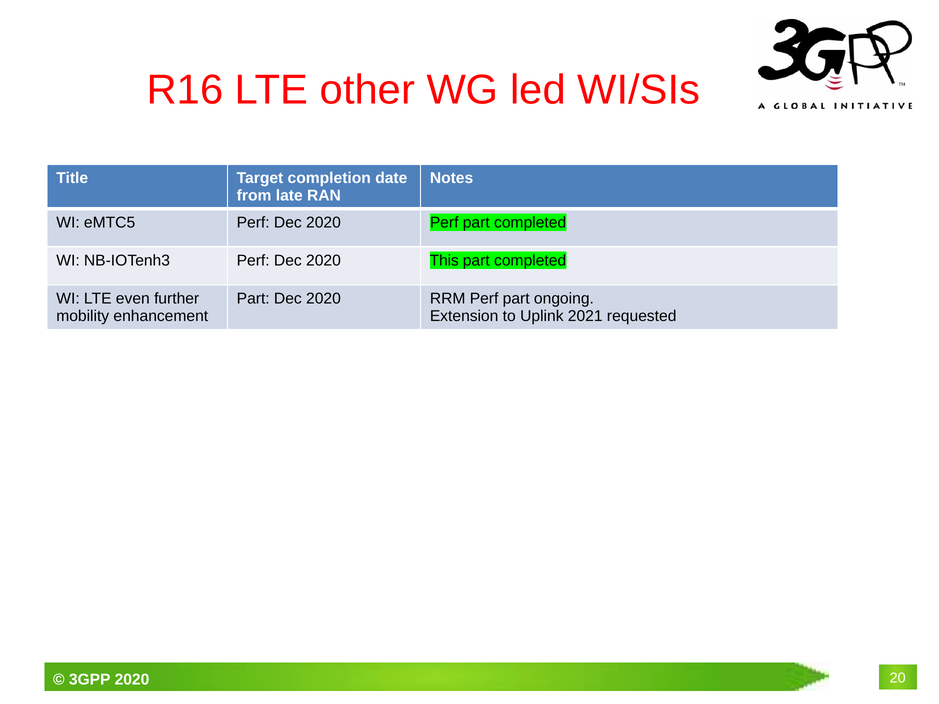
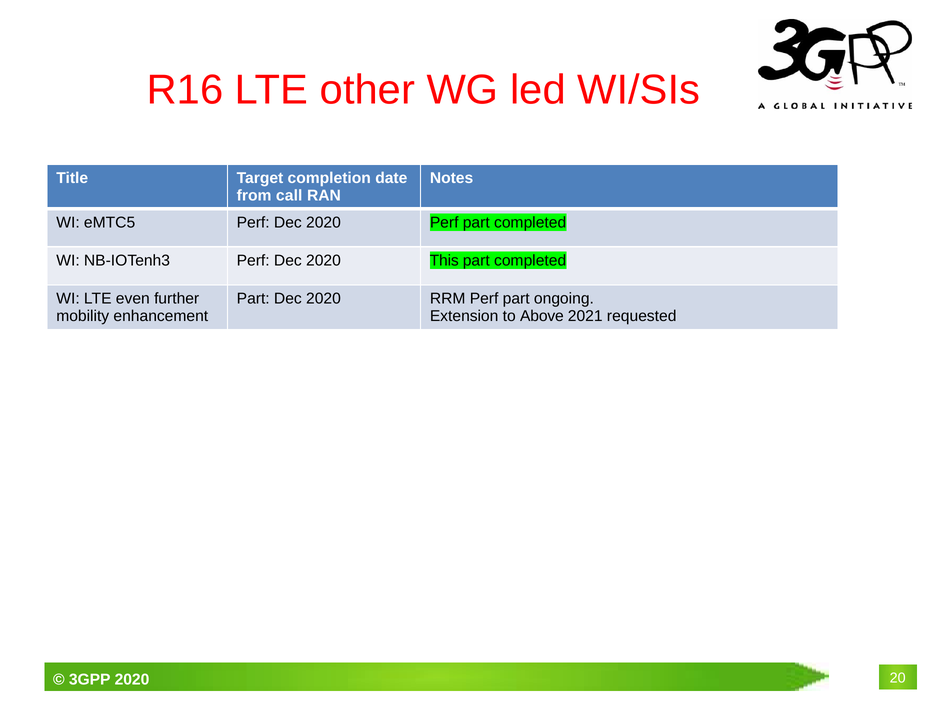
late: late -> call (289, 196)
Uplink: Uplink -> Above (542, 316)
